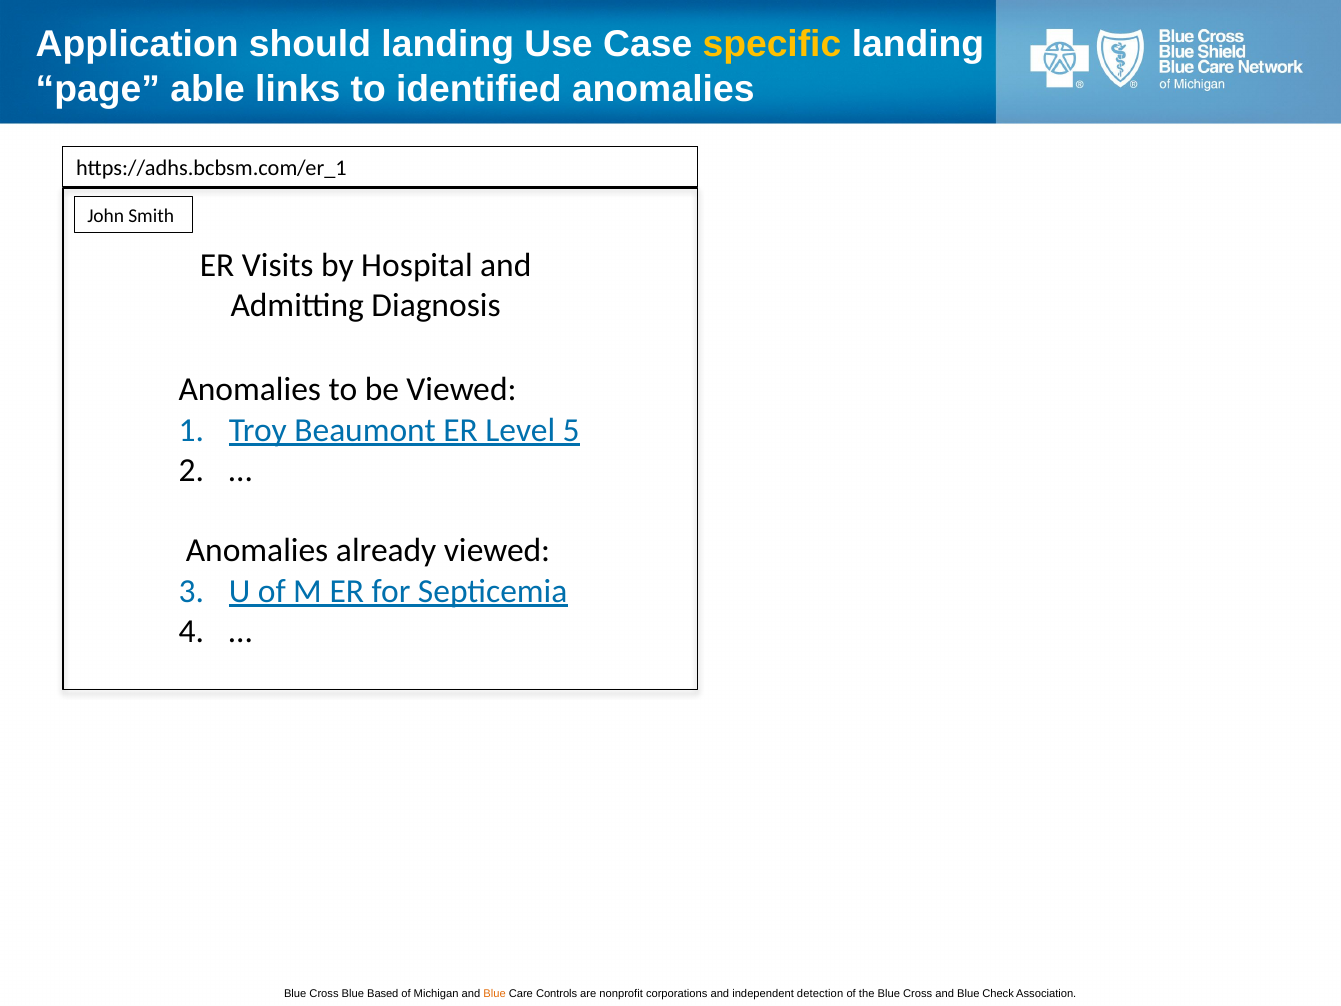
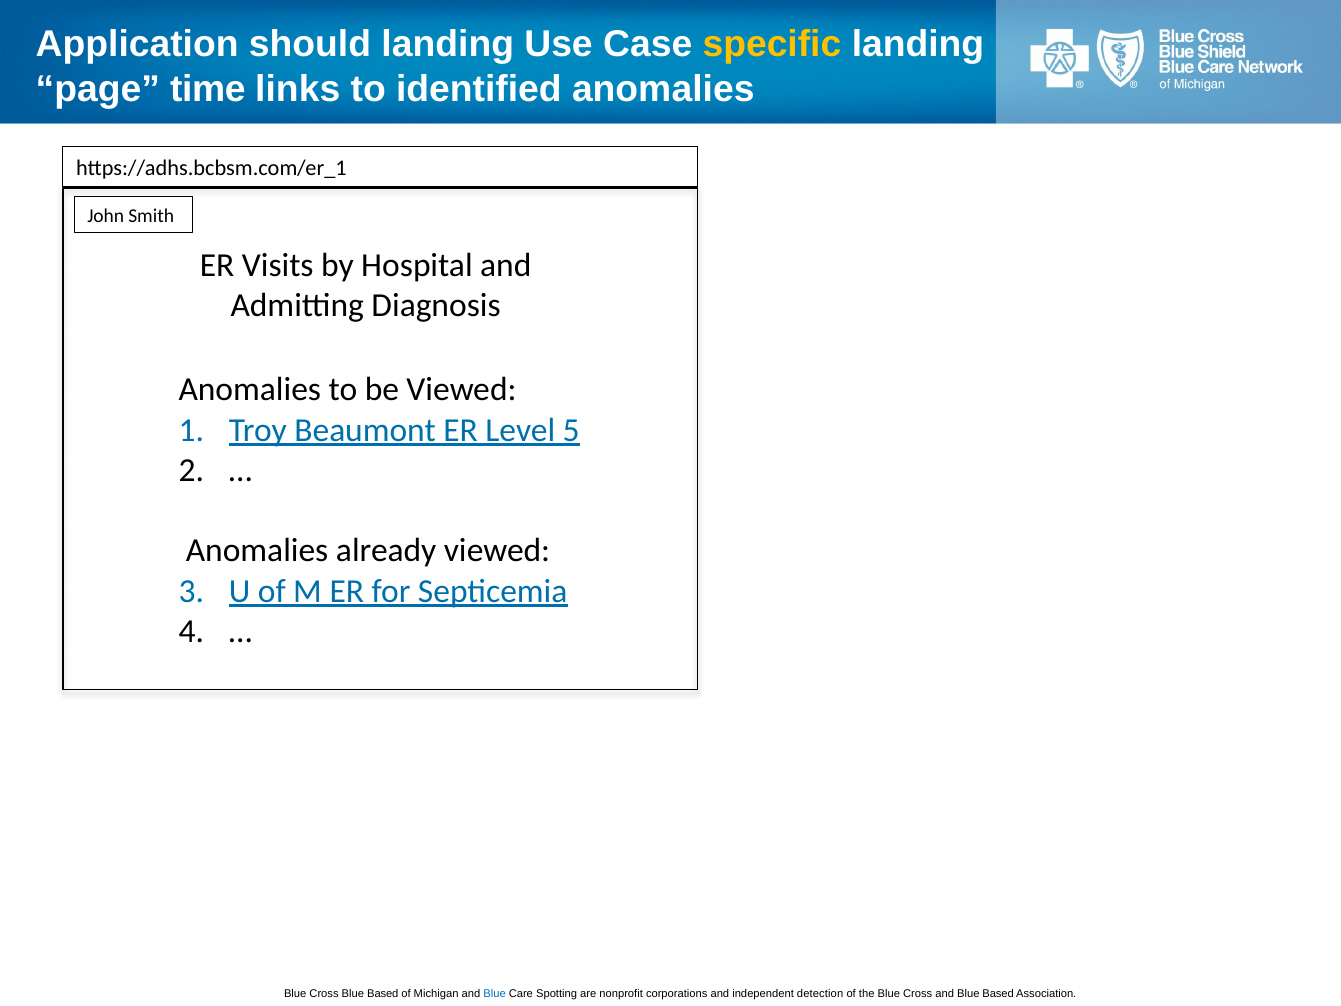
able: able -> time (208, 89)
Blue colour: orange -> blue (495, 993)
Controls: Controls -> Spotting (557, 993)
and Blue Check: Check -> Based (998, 993)
